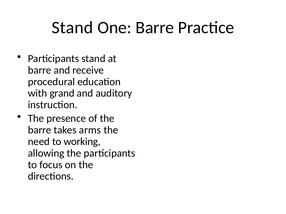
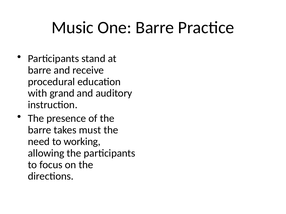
Stand: Stand -> Music (72, 28)
arms: arms -> must (90, 130)
